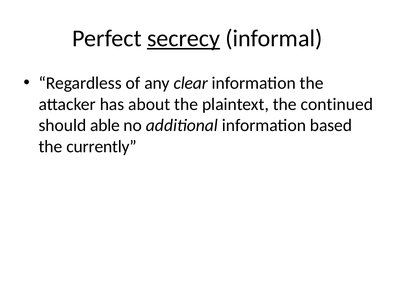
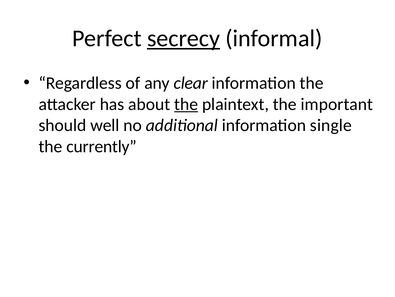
the underline: none -> present (186, 104)
continued: continued -> important (337, 104)
able: able -> well (105, 125)
based: based -> single (331, 125)
